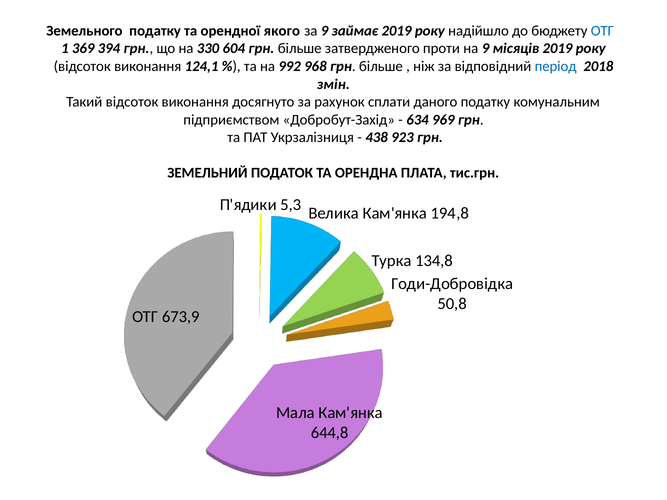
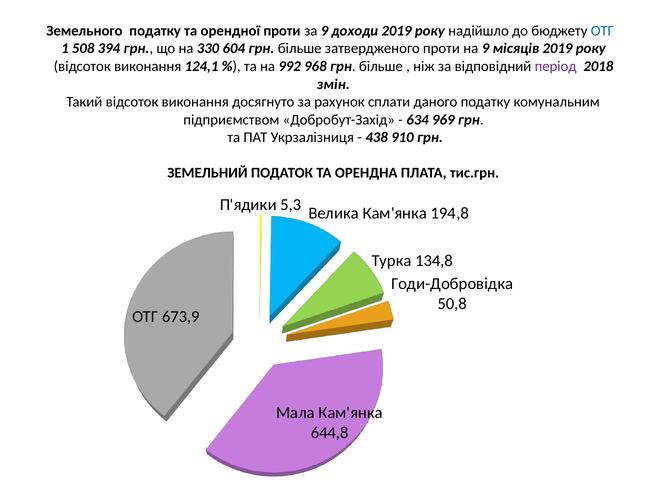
орендної якого: якого -> проти (282, 31)
займає: займає -> доходи (355, 31)
369: 369 -> 508 (83, 49)
період colour: blue -> purple (556, 66)
923: 923 -> 910 (402, 138)
